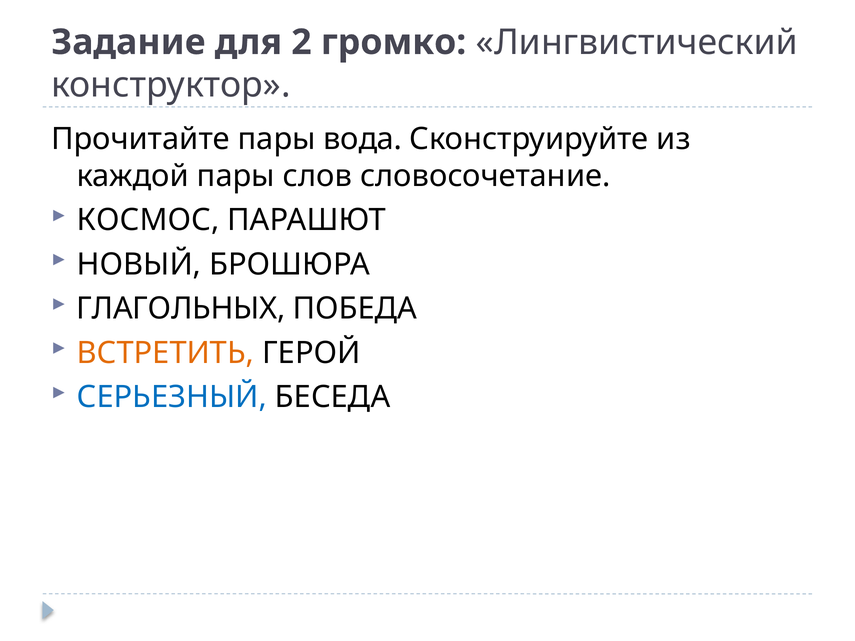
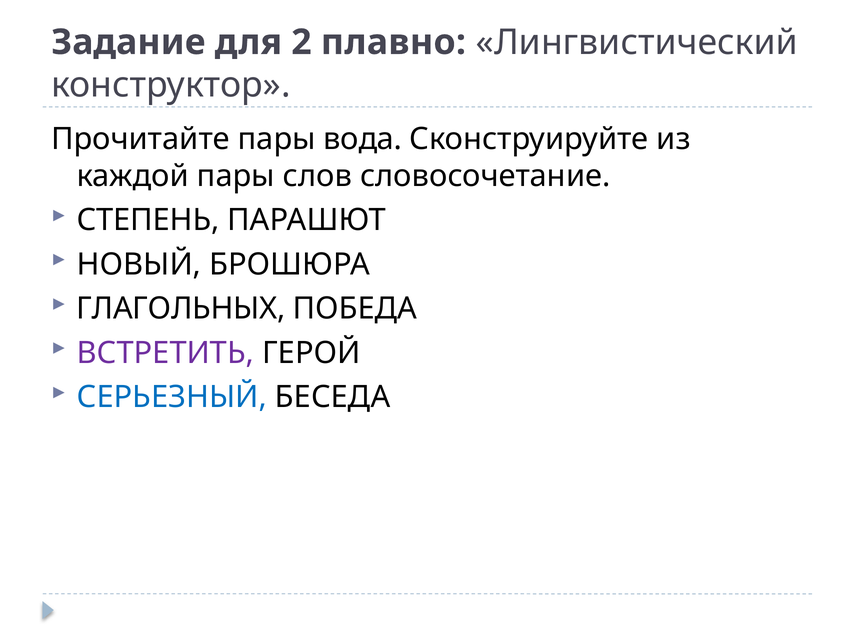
громко: громко -> плавно (393, 42)
КОСМОС: КОСМОС -> СТЕПЕНЬ (148, 220)
ВСТРЕТИТЬ colour: orange -> purple (165, 353)
